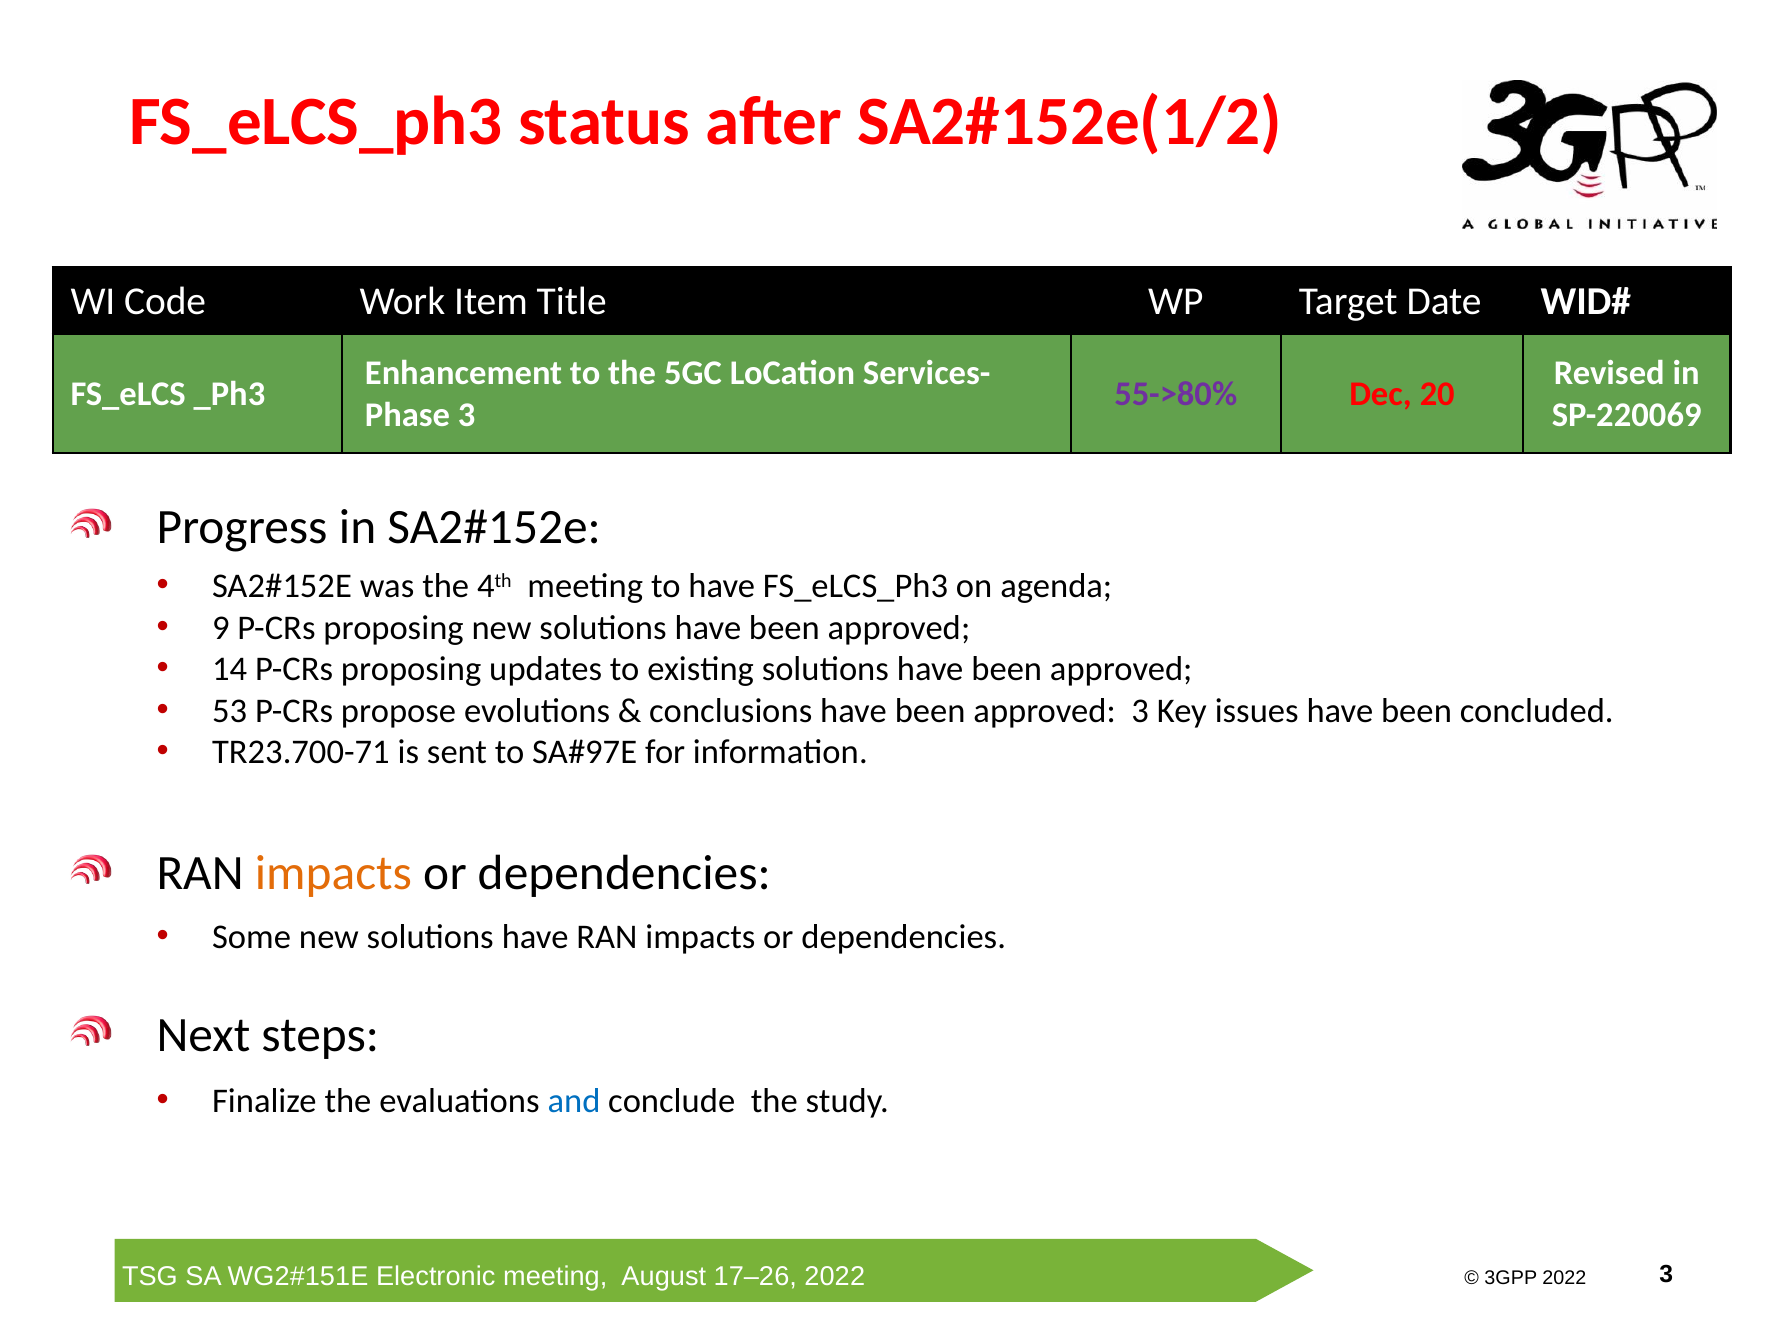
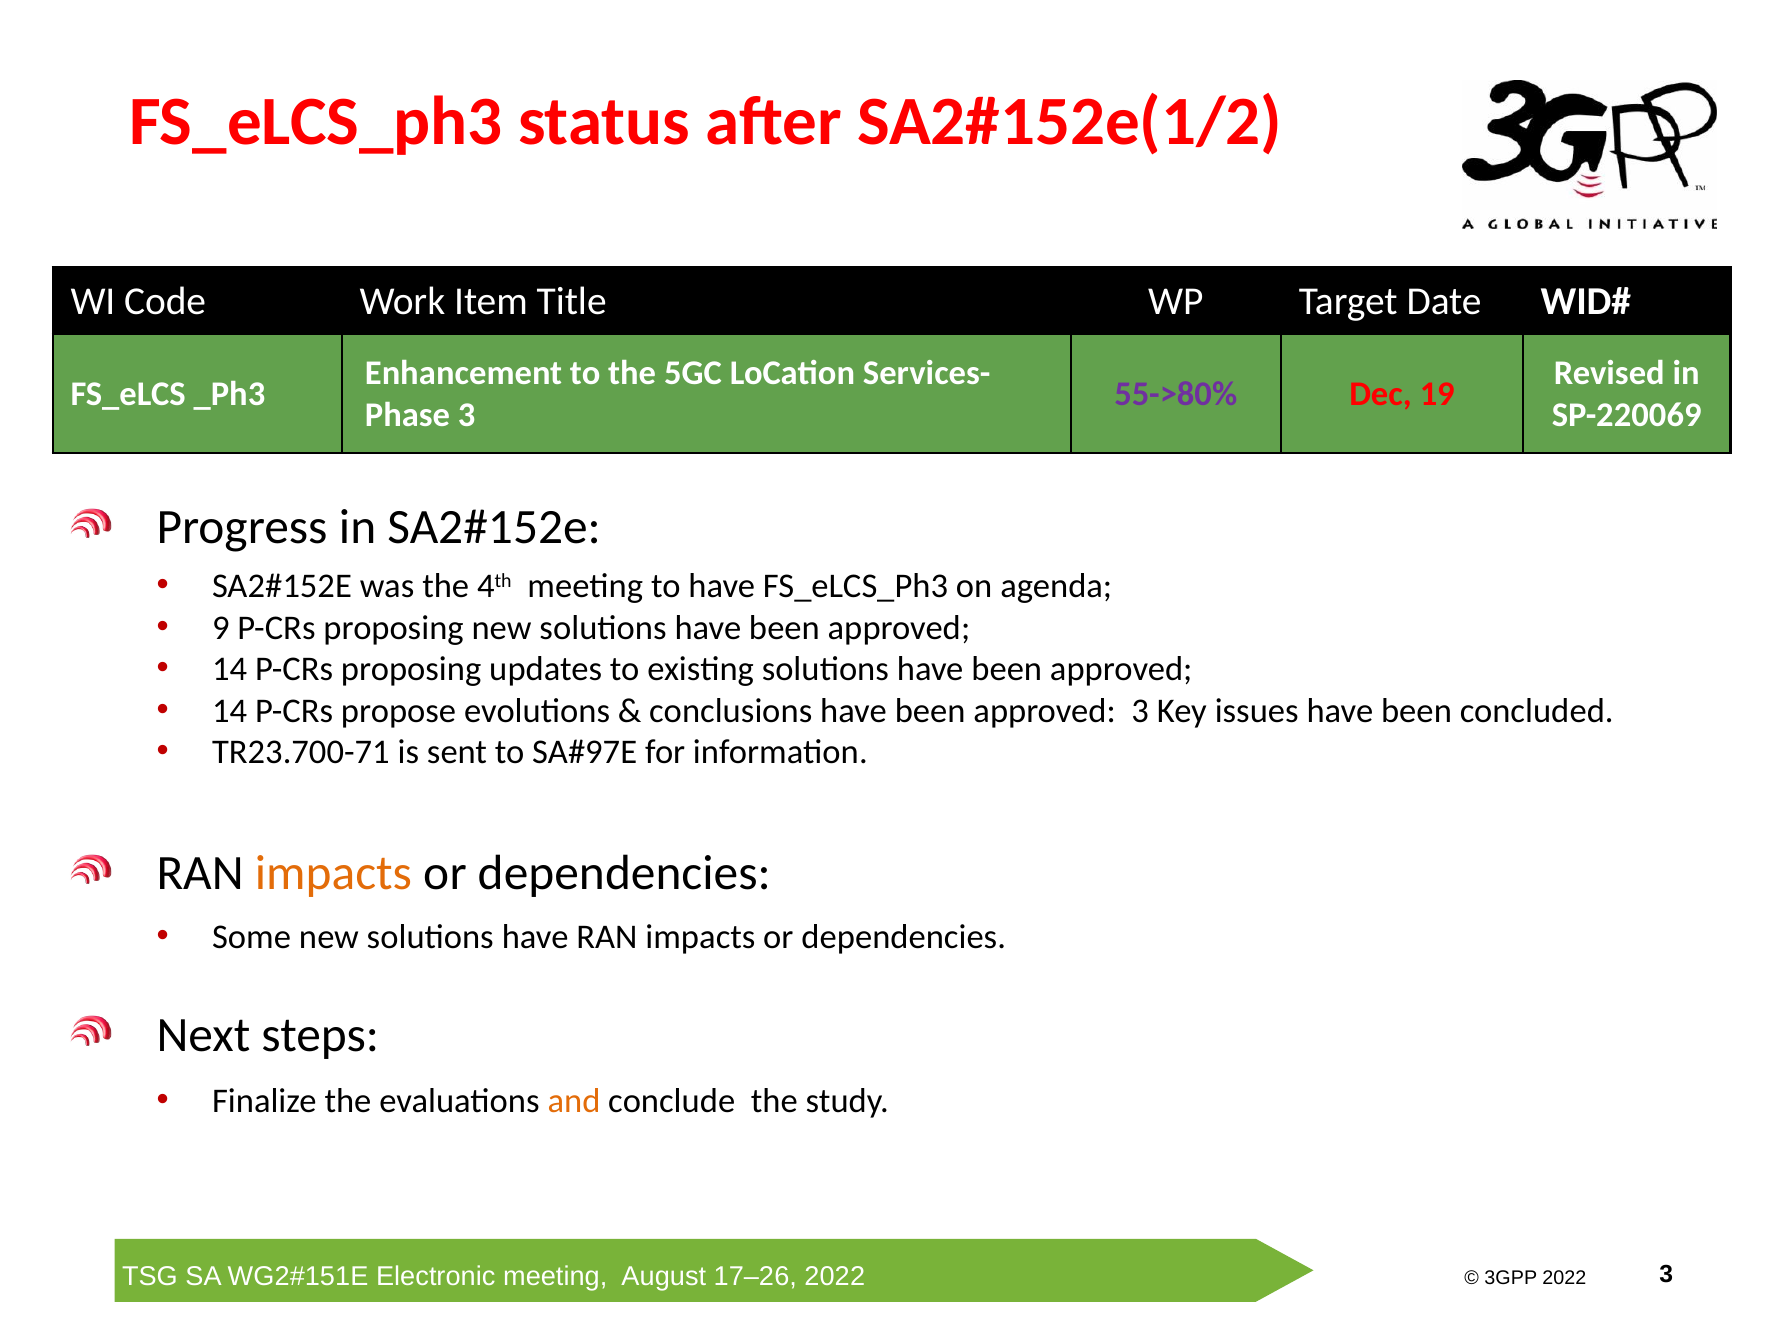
20: 20 -> 19 (1437, 394)
53: 53 -> 14 (230, 711)
and colour: blue -> orange (574, 1101)
